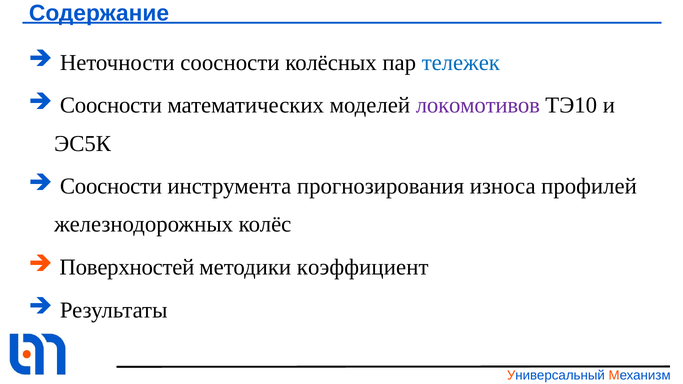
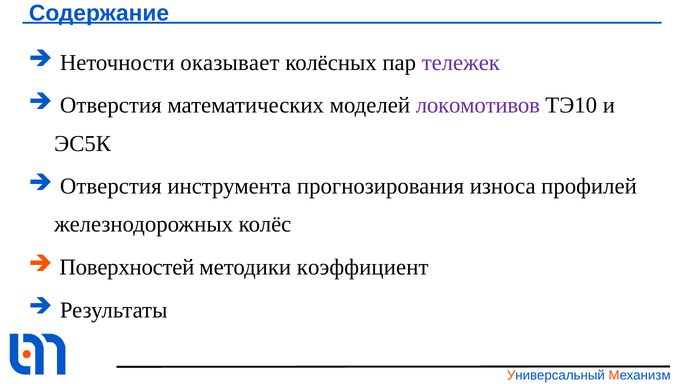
Неточности соосности: соосности -> оказывает (230, 63)
тележек colour: blue -> purple (461, 63)
Соосности: Соосности -> Отверстия (111, 105)
Соосности: Соосности -> Отверстия (111, 186)
